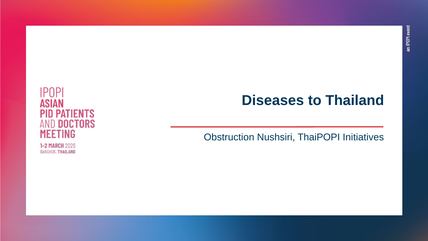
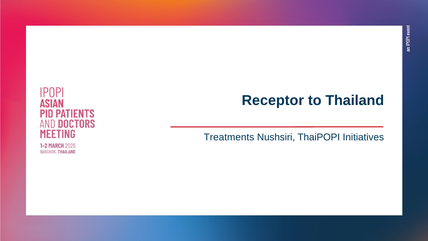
Diseases: Diseases -> Receptor (273, 100)
Obstruction: Obstruction -> Treatments (229, 137)
